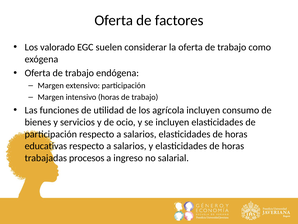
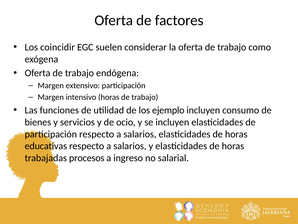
valorado: valorado -> coincidir (58, 47)
agrícola: agrícola -> ejemplo (168, 110)
